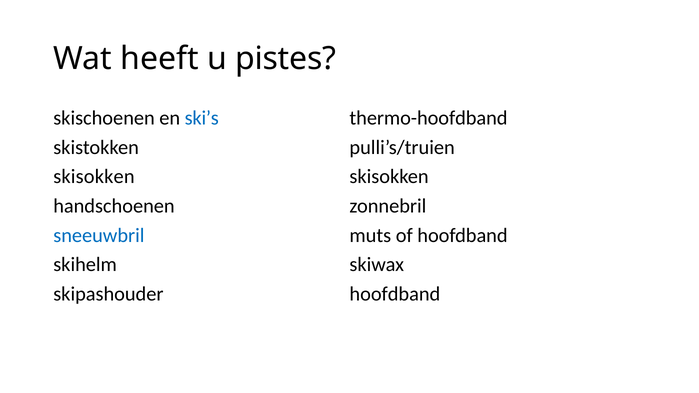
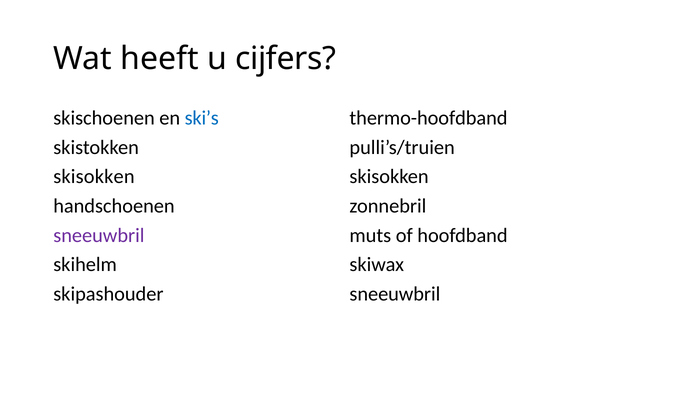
pistes: pistes -> cijfers (286, 59)
sneeuwbril colour: blue -> purple (99, 235)
hoofdband: hoofdband -> sneeuwbril (395, 294)
